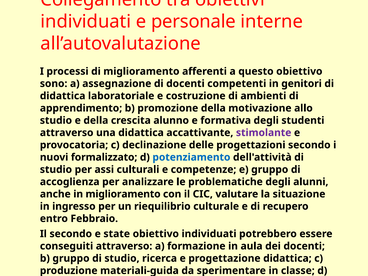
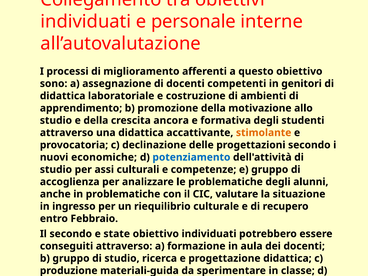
alunno: alunno -> ancora (171, 120)
stimolante colour: purple -> orange (264, 133)
formalizzato: formalizzato -> economiche (104, 157)
in miglioramento: miglioramento -> problematiche (123, 194)
